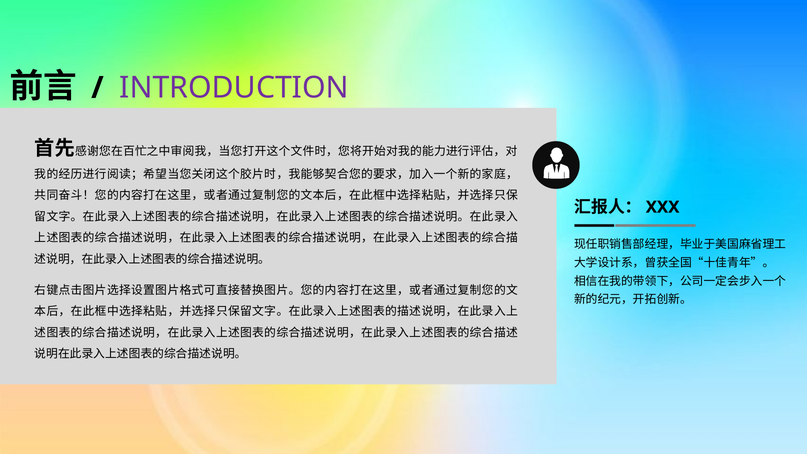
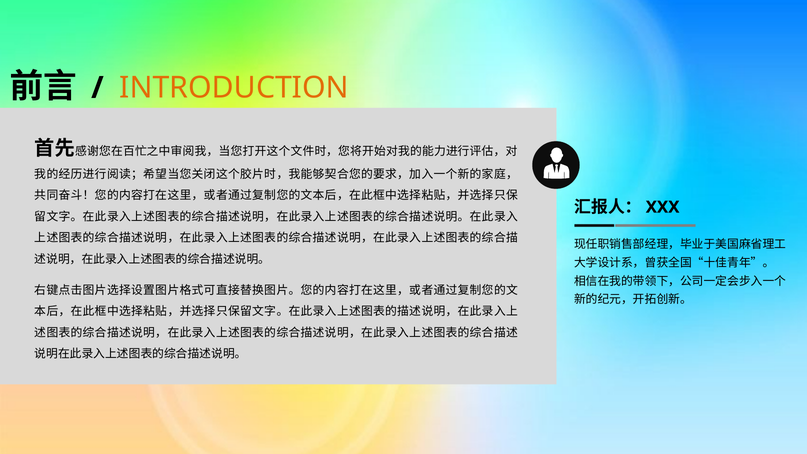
INTRODUCTION colour: purple -> orange (234, 88)
